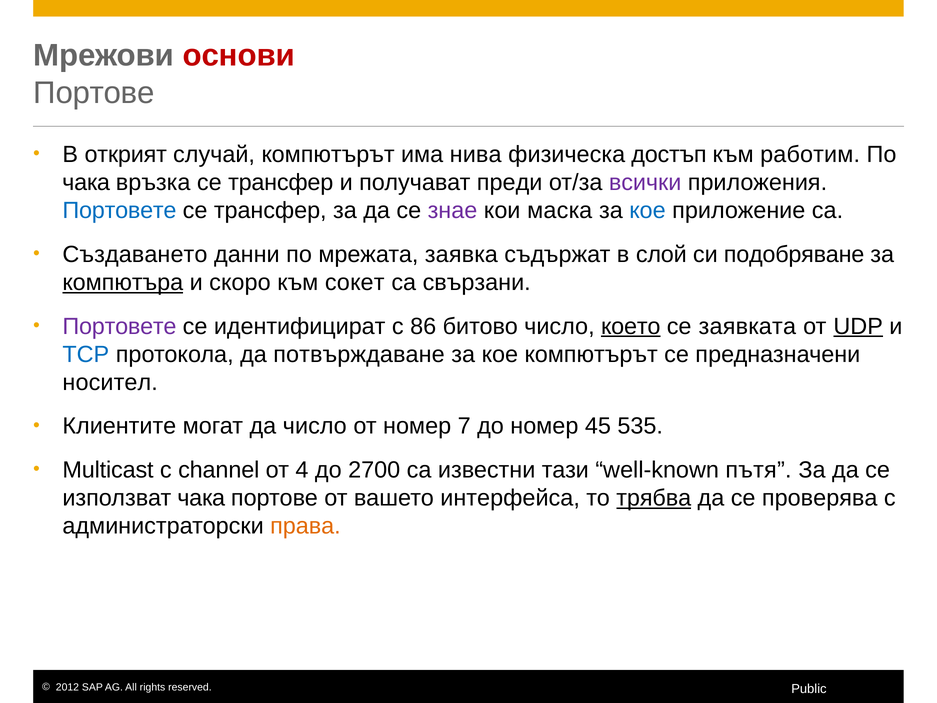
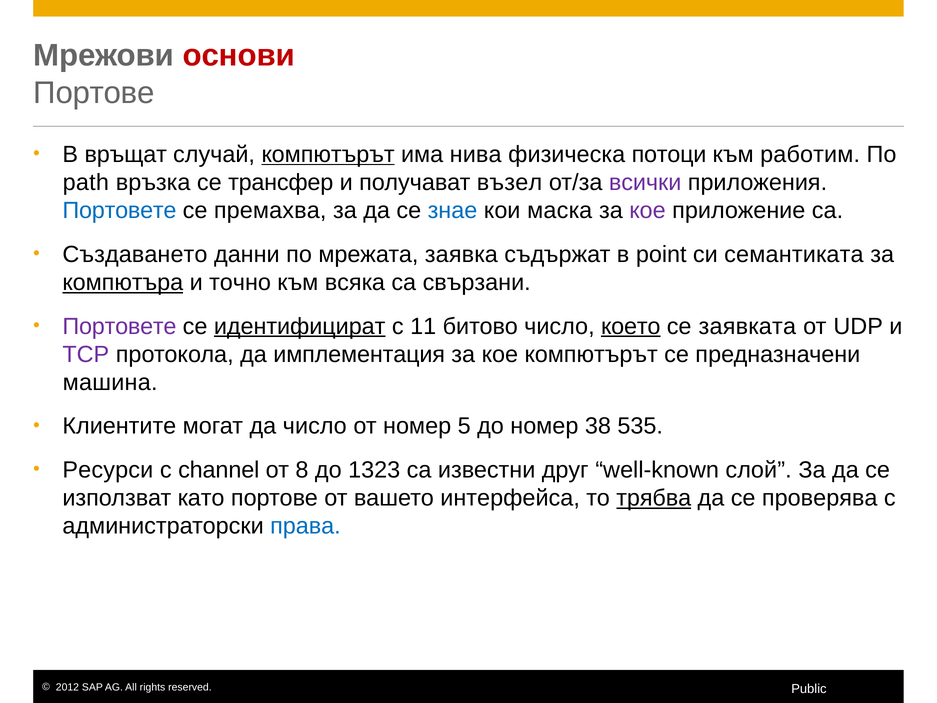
открият: открият -> връщат (126, 154)
компютърът underline: none -> present (328, 154)
достъп: достъп -> потоци (669, 154)
чака: чака -> path (86, 183)
преди: преди -> възел (510, 183)
трансфер: трансфер -> премахва (270, 211)
знае colour: purple -> blue (452, 211)
кое colour: blue -> purple (648, 211)
слой: слой -> point (661, 254)
подобряване: подобряване -> семантиката (794, 254)
скоро: скоро -> точно (240, 282)
сокет: сокет -> всяка (355, 282)
идентифицират underline: none -> present (300, 326)
86: 86 -> 11 (423, 326)
UDP underline: present -> none (858, 326)
TCP colour: blue -> purple (86, 354)
потвърждаване: потвърждаване -> имплементация (359, 354)
носител: носител -> машина (110, 382)
7: 7 -> 5 (464, 426)
45: 45 -> 38 (598, 426)
Multicast: Multicast -> Ресурси (108, 470)
4: 4 -> 8 (302, 470)
2700: 2700 -> 1323 (374, 470)
тази: тази -> друг (565, 470)
пътя: пътя -> слой (759, 470)
използват чака: чака -> като (201, 498)
права colour: orange -> blue (305, 526)
